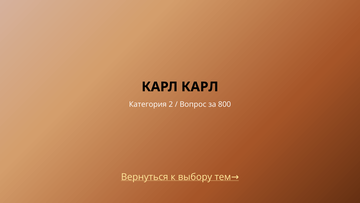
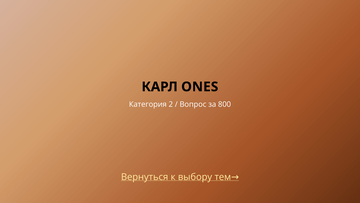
КАРЛ КАРЛ: КАРЛ -> ONES (200, 87)
